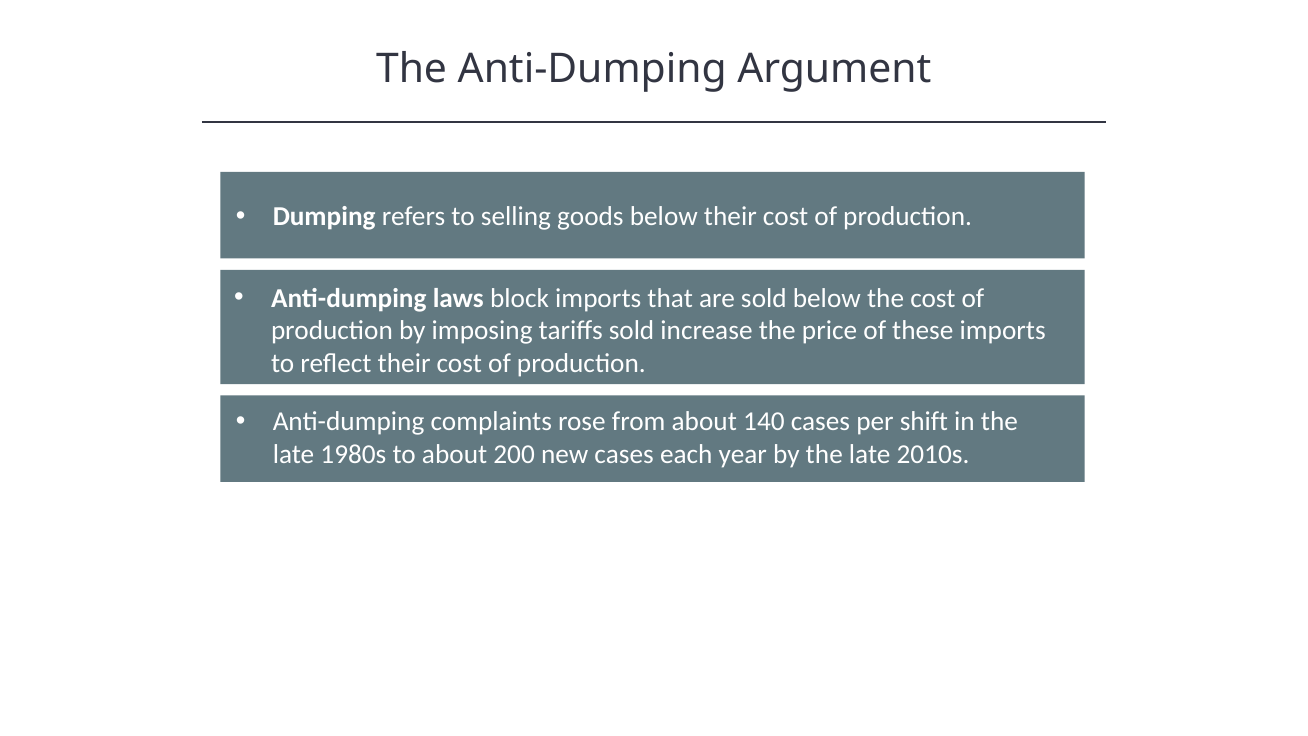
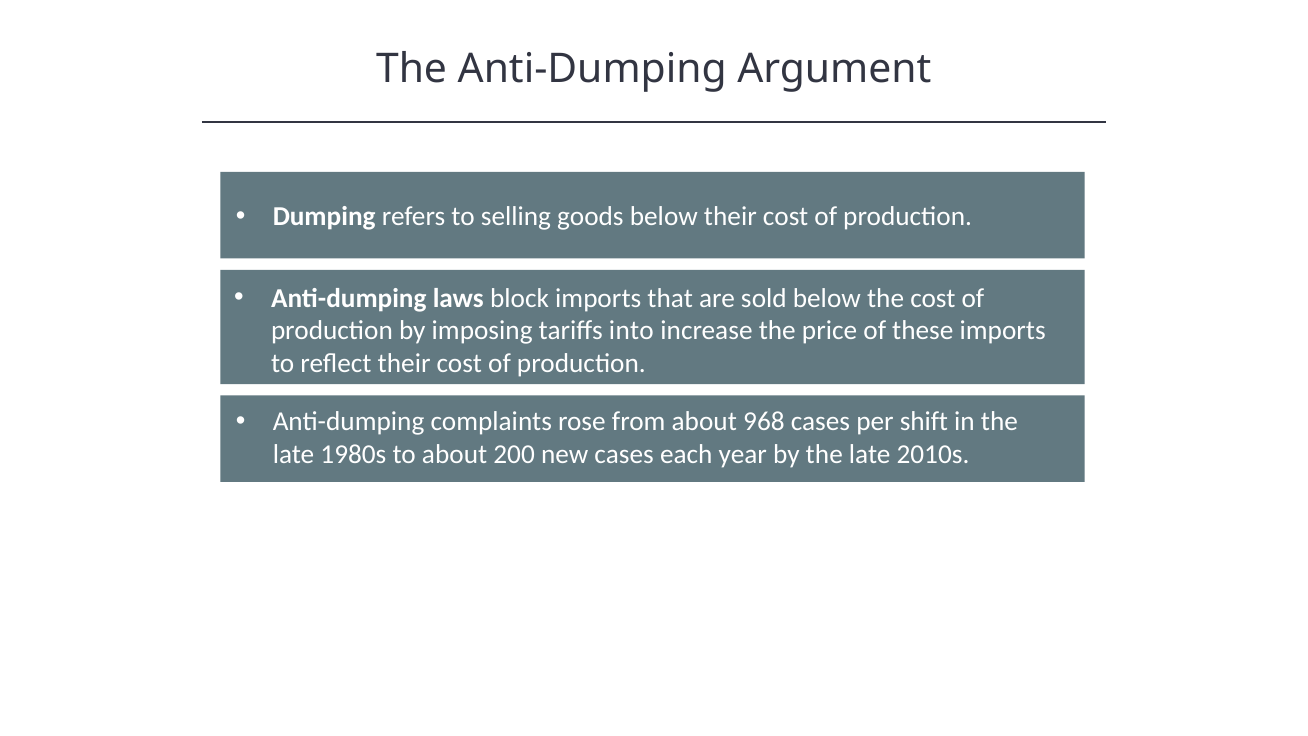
tariffs sold: sold -> into (631, 331)
140: 140 -> 968 (764, 422)
